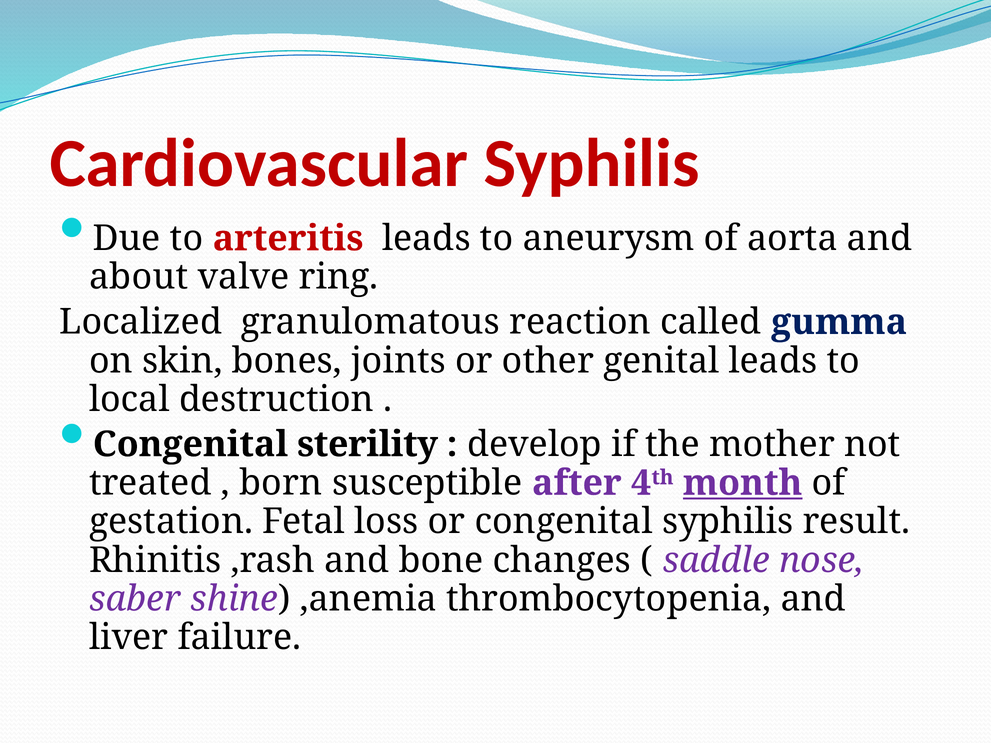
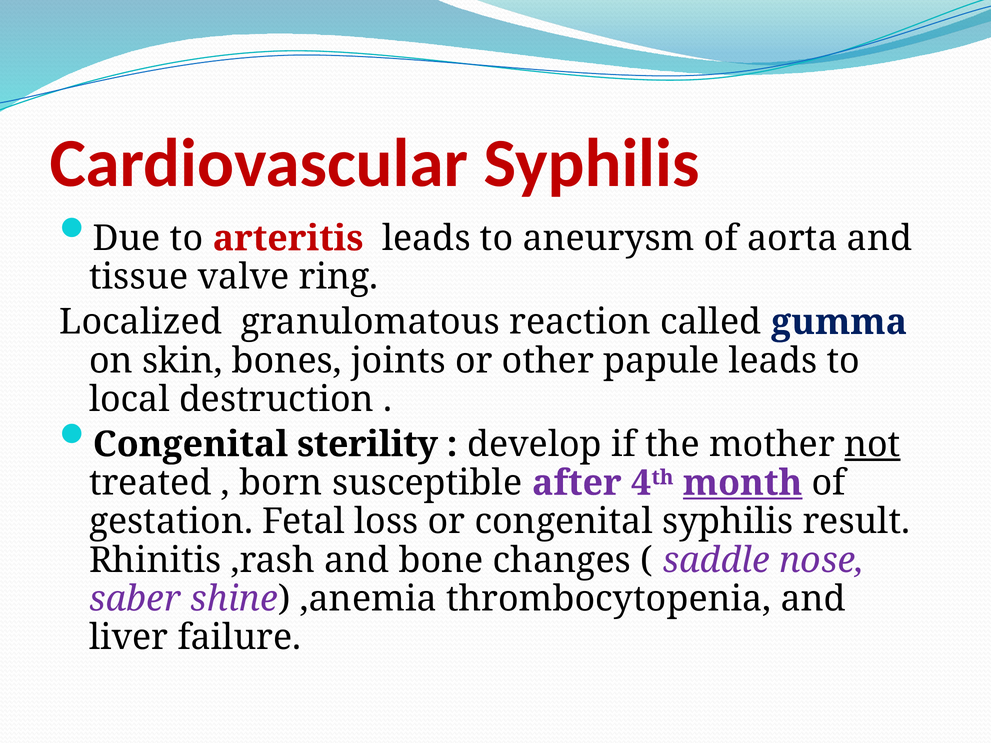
about: about -> tissue (139, 277)
genital: genital -> papule (661, 361)
not underline: none -> present (872, 445)
